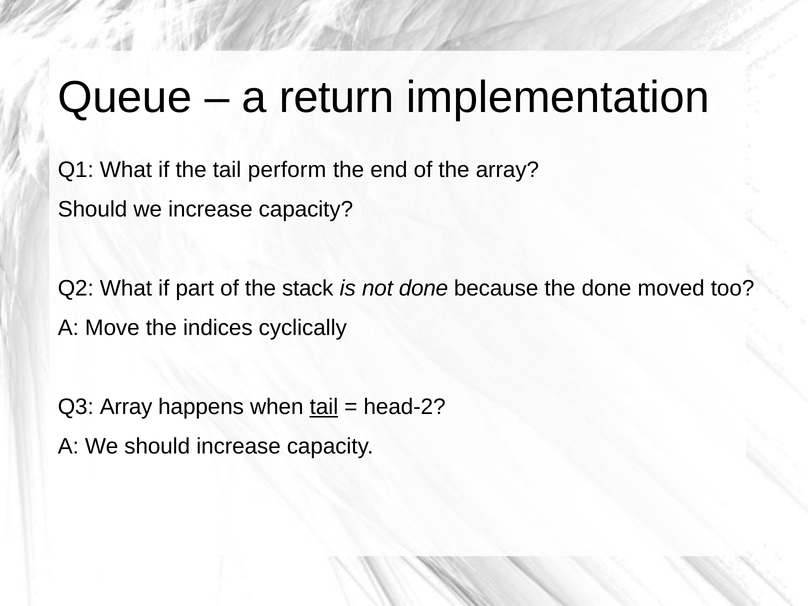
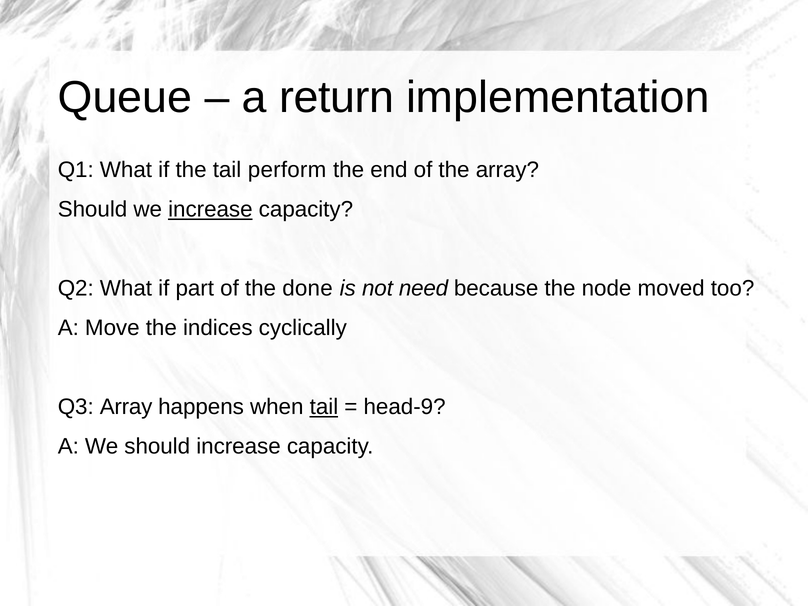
increase underline: none -> present (210, 209)
stack: stack -> done (308, 288)
not done: done -> need (424, 288)
the done: done -> node (607, 288)
head-2: head-2 -> head-9 (405, 407)
